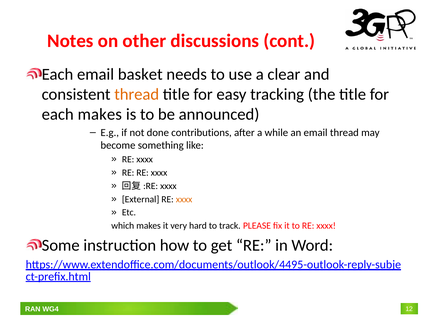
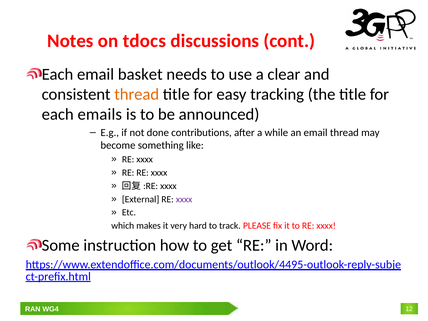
other: other -> tdocs (144, 41)
each makes: makes -> emails (100, 114)
xxxx colour: orange -> purple (184, 199)
